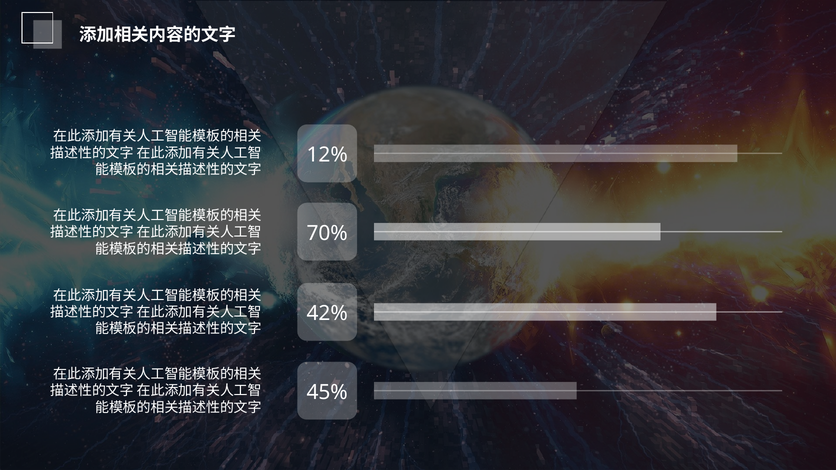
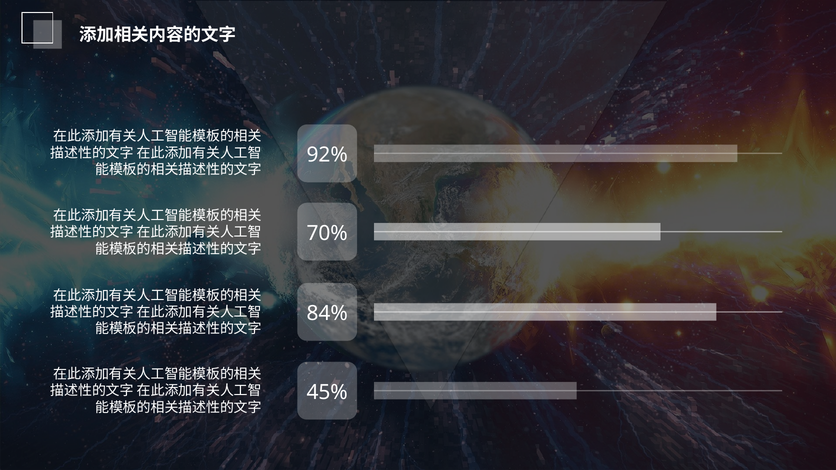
12%: 12% -> 92% (327, 155)
42%: 42% -> 84% (327, 314)
